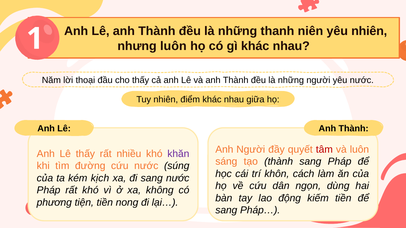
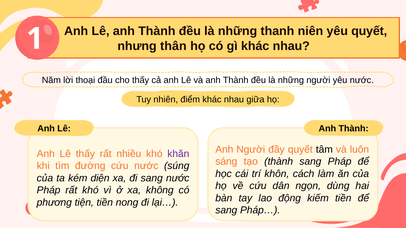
yêu nhiên: nhiên -> quyết (369, 31)
nhưng luôn: luôn -> thân (173, 46)
tâm colour: red -> black (324, 150)
kịch: kịch -> diện (100, 178)
